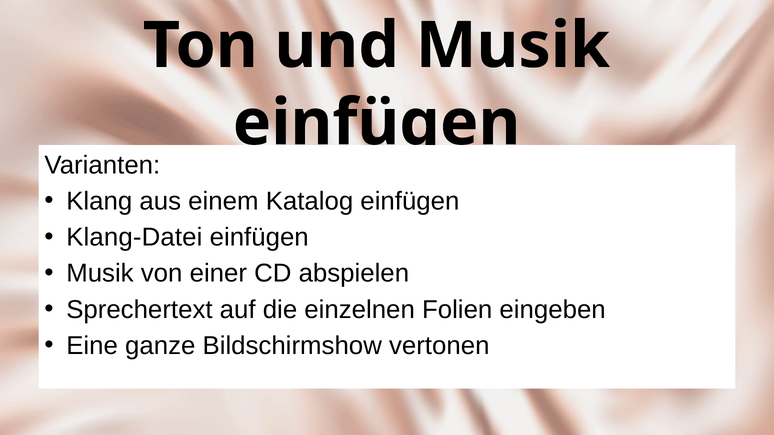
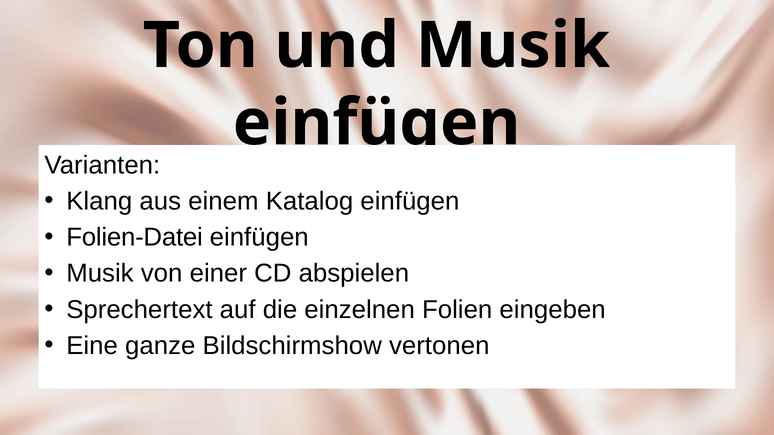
Klang-Datei: Klang-Datei -> Folien-Datei (135, 238)
